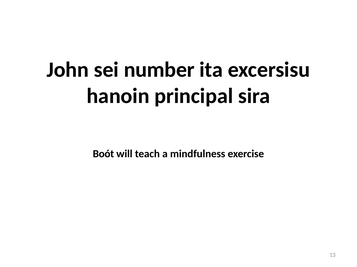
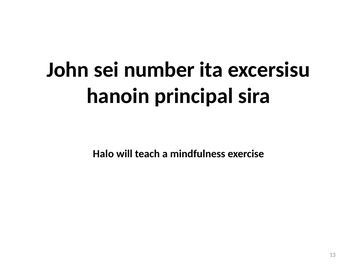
Boót: Boót -> Halo (103, 154)
